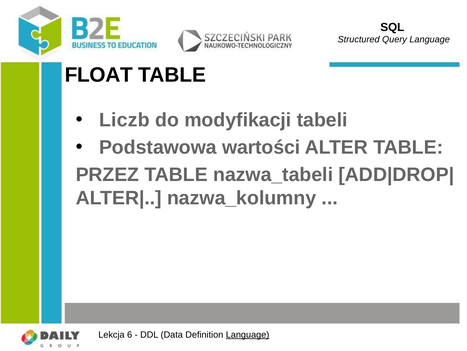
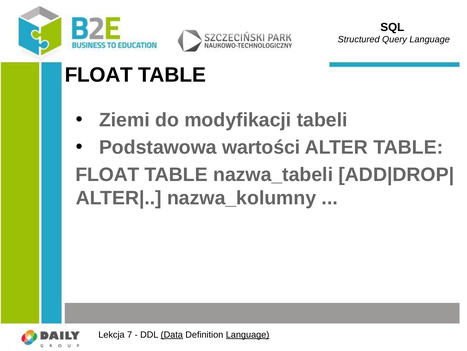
Liczb: Liczb -> Ziemi (124, 120)
PRZEZ: PRZEZ -> FLOAT (107, 174)
6: 6 -> 7 (130, 334)
Data underline: none -> present (172, 334)
